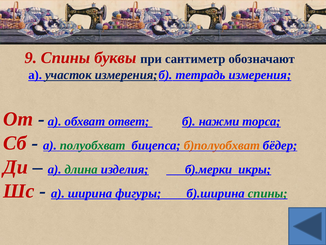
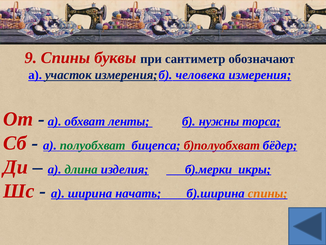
тетрадь: тетрадь -> человека (200, 75)
ответ: ответ -> ленты (129, 121)
нажми: нажми -> нужны (219, 121)
б)полуобхват colour: orange -> red (222, 145)
фигуры: фигуры -> начать (138, 193)
спины colour: green -> orange (268, 193)
